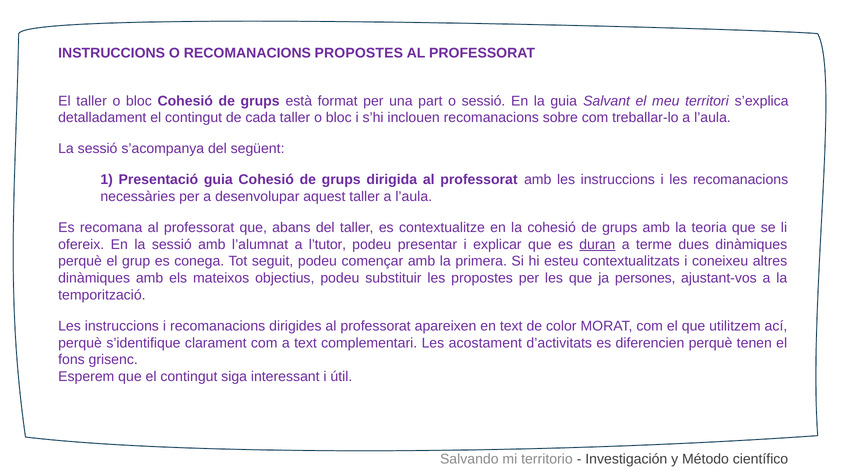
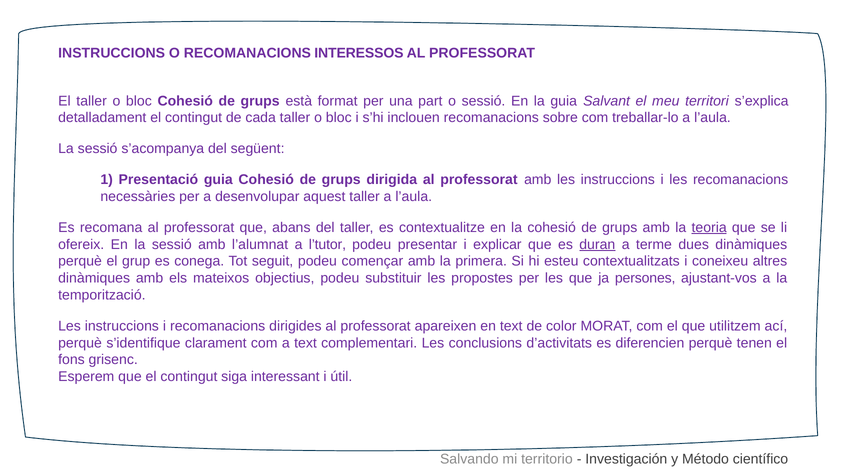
RECOMANACIONS PROPOSTES: PROPOSTES -> INTERESSOS (359, 53)
teoria underline: none -> present (709, 227)
acostament: acostament -> conclusions (485, 343)
